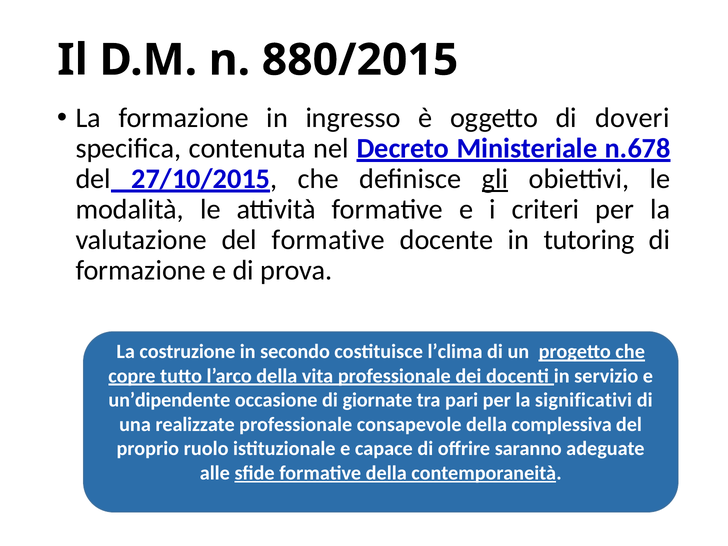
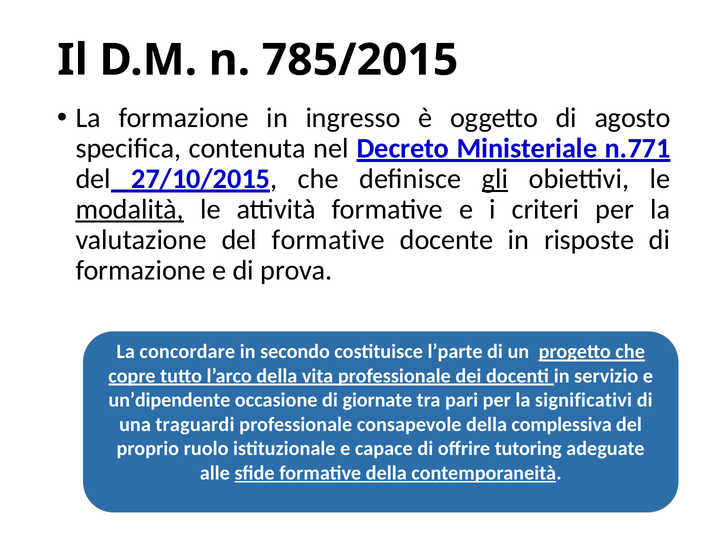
880/2015: 880/2015 -> 785/2015 (360, 60)
doveri: doveri -> agosto (633, 118)
n.678: n.678 -> n.771 (638, 148)
modalità underline: none -> present (130, 209)
tutoring: tutoring -> risposte (589, 240)
costruzione: costruzione -> concordare (187, 352)
l’clima: l’clima -> l’parte (455, 352)
realizzate: realizzate -> traguardi (195, 424)
saranno: saranno -> tutoring (528, 449)
